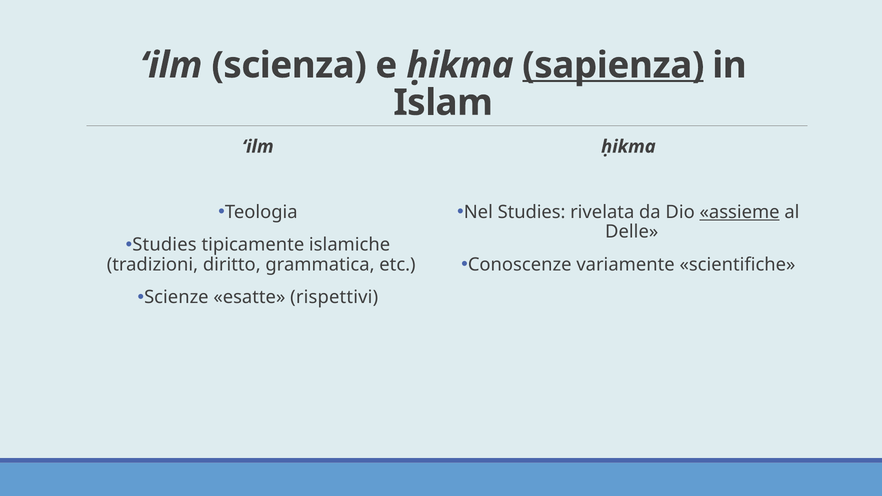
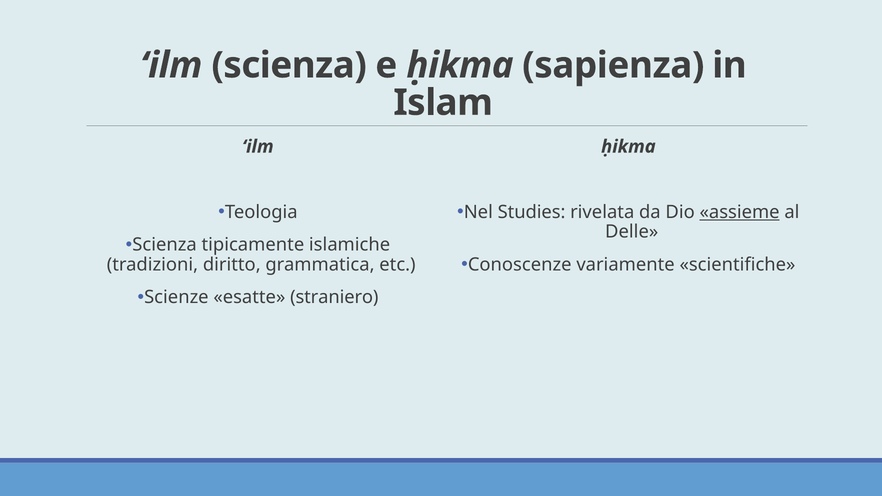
sapienza underline: present -> none (613, 65)
Studies: Studies -> Scienza (165, 245)
rispettivi: rispettivi -> straniero (334, 297)
